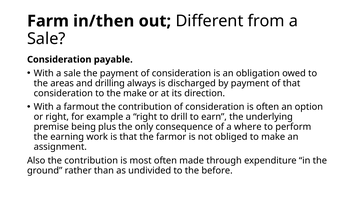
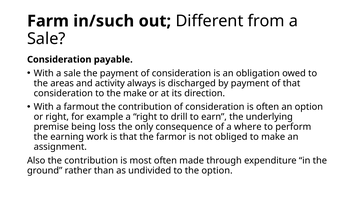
in/then: in/then -> in/such (104, 21)
drilling: drilling -> activity (110, 83)
plus: plus -> loss (107, 127)
the before: before -> option (217, 170)
